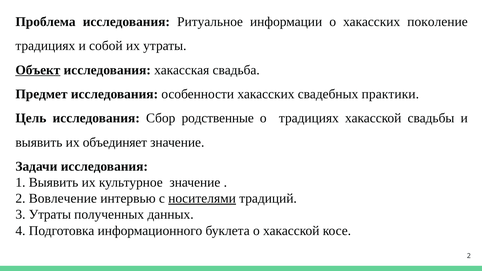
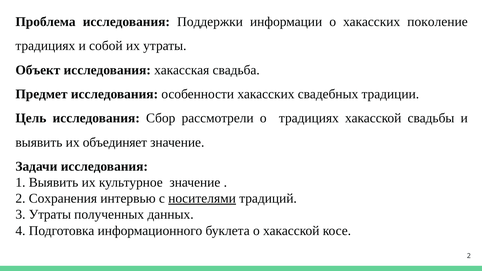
Ритуальное: Ритуальное -> Поддержки (210, 22)
Объект underline: present -> none (38, 70)
практики: практики -> традиции (390, 94)
родственные: родственные -> рассмотрели (218, 118)
Вовлечение: Вовлечение -> Сохранения (63, 199)
